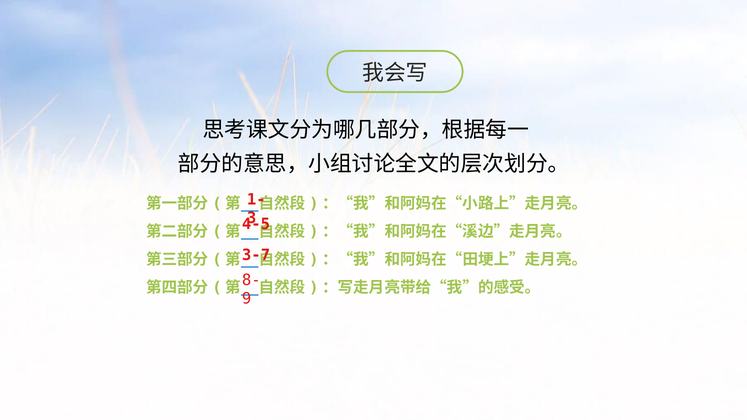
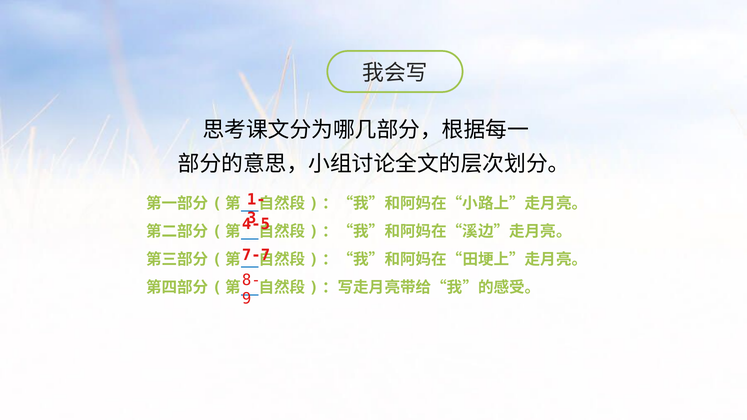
3-7: 3-7 -> 7-7 (256, 255)
